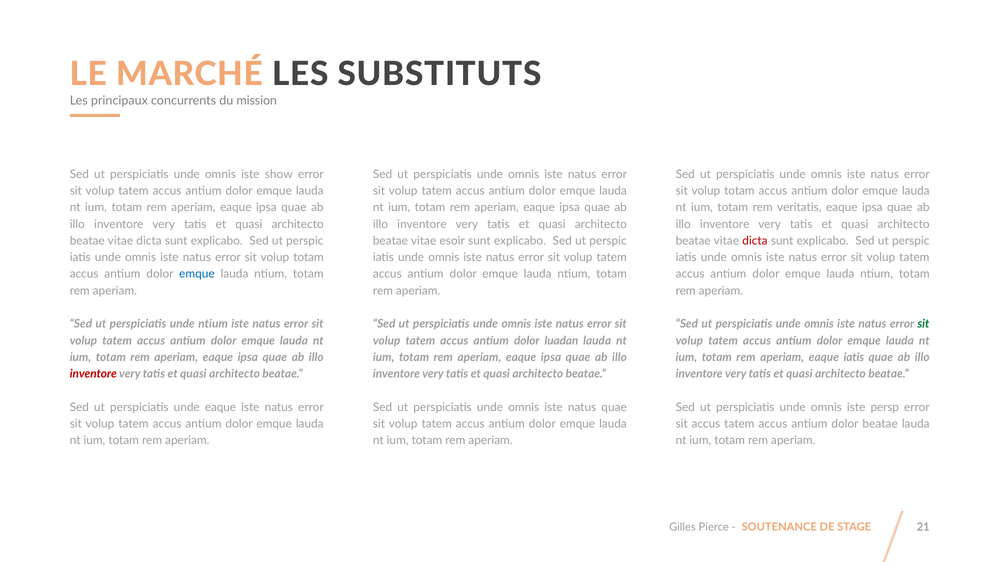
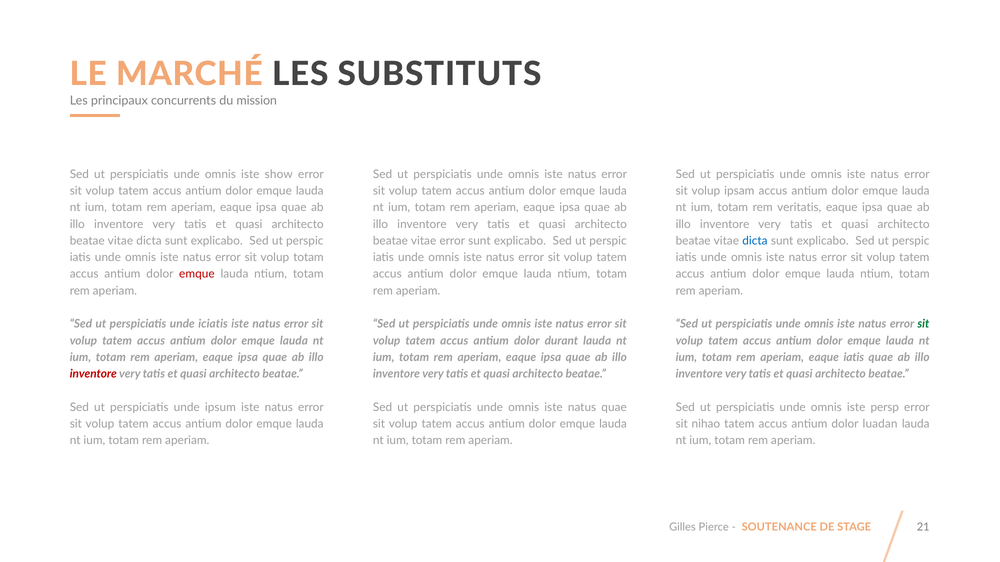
totam: totam -> ipsam (739, 191)
vitae esoir: esoir -> error (452, 241)
dicta colour: red -> blue (755, 241)
emque colour: blue -> red (197, 274)
unde ntium: ntium -> iciatis (213, 324)
luadan: luadan -> durant (561, 341)
unde eaque: eaque -> ipsum (220, 408)
sit accus: accus -> nihao (706, 424)
dolor beatae: beatae -> luadan (880, 424)
